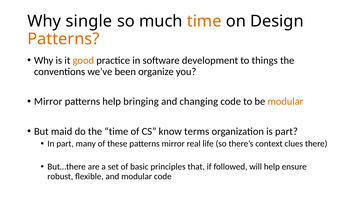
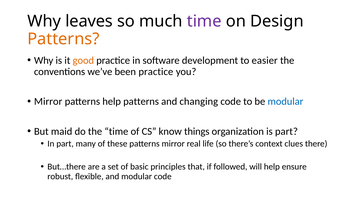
single: single -> leaves (89, 21)
time colour: orange -> purple (204, 21)
things: things -> easier (265, 61)
been organize: organize -> practice (156, 72)
help bringing: bringing -> patterns (141, 102)
modular colour: orange -> blue (285, 102)
terms: terms -> things (197, 132)
